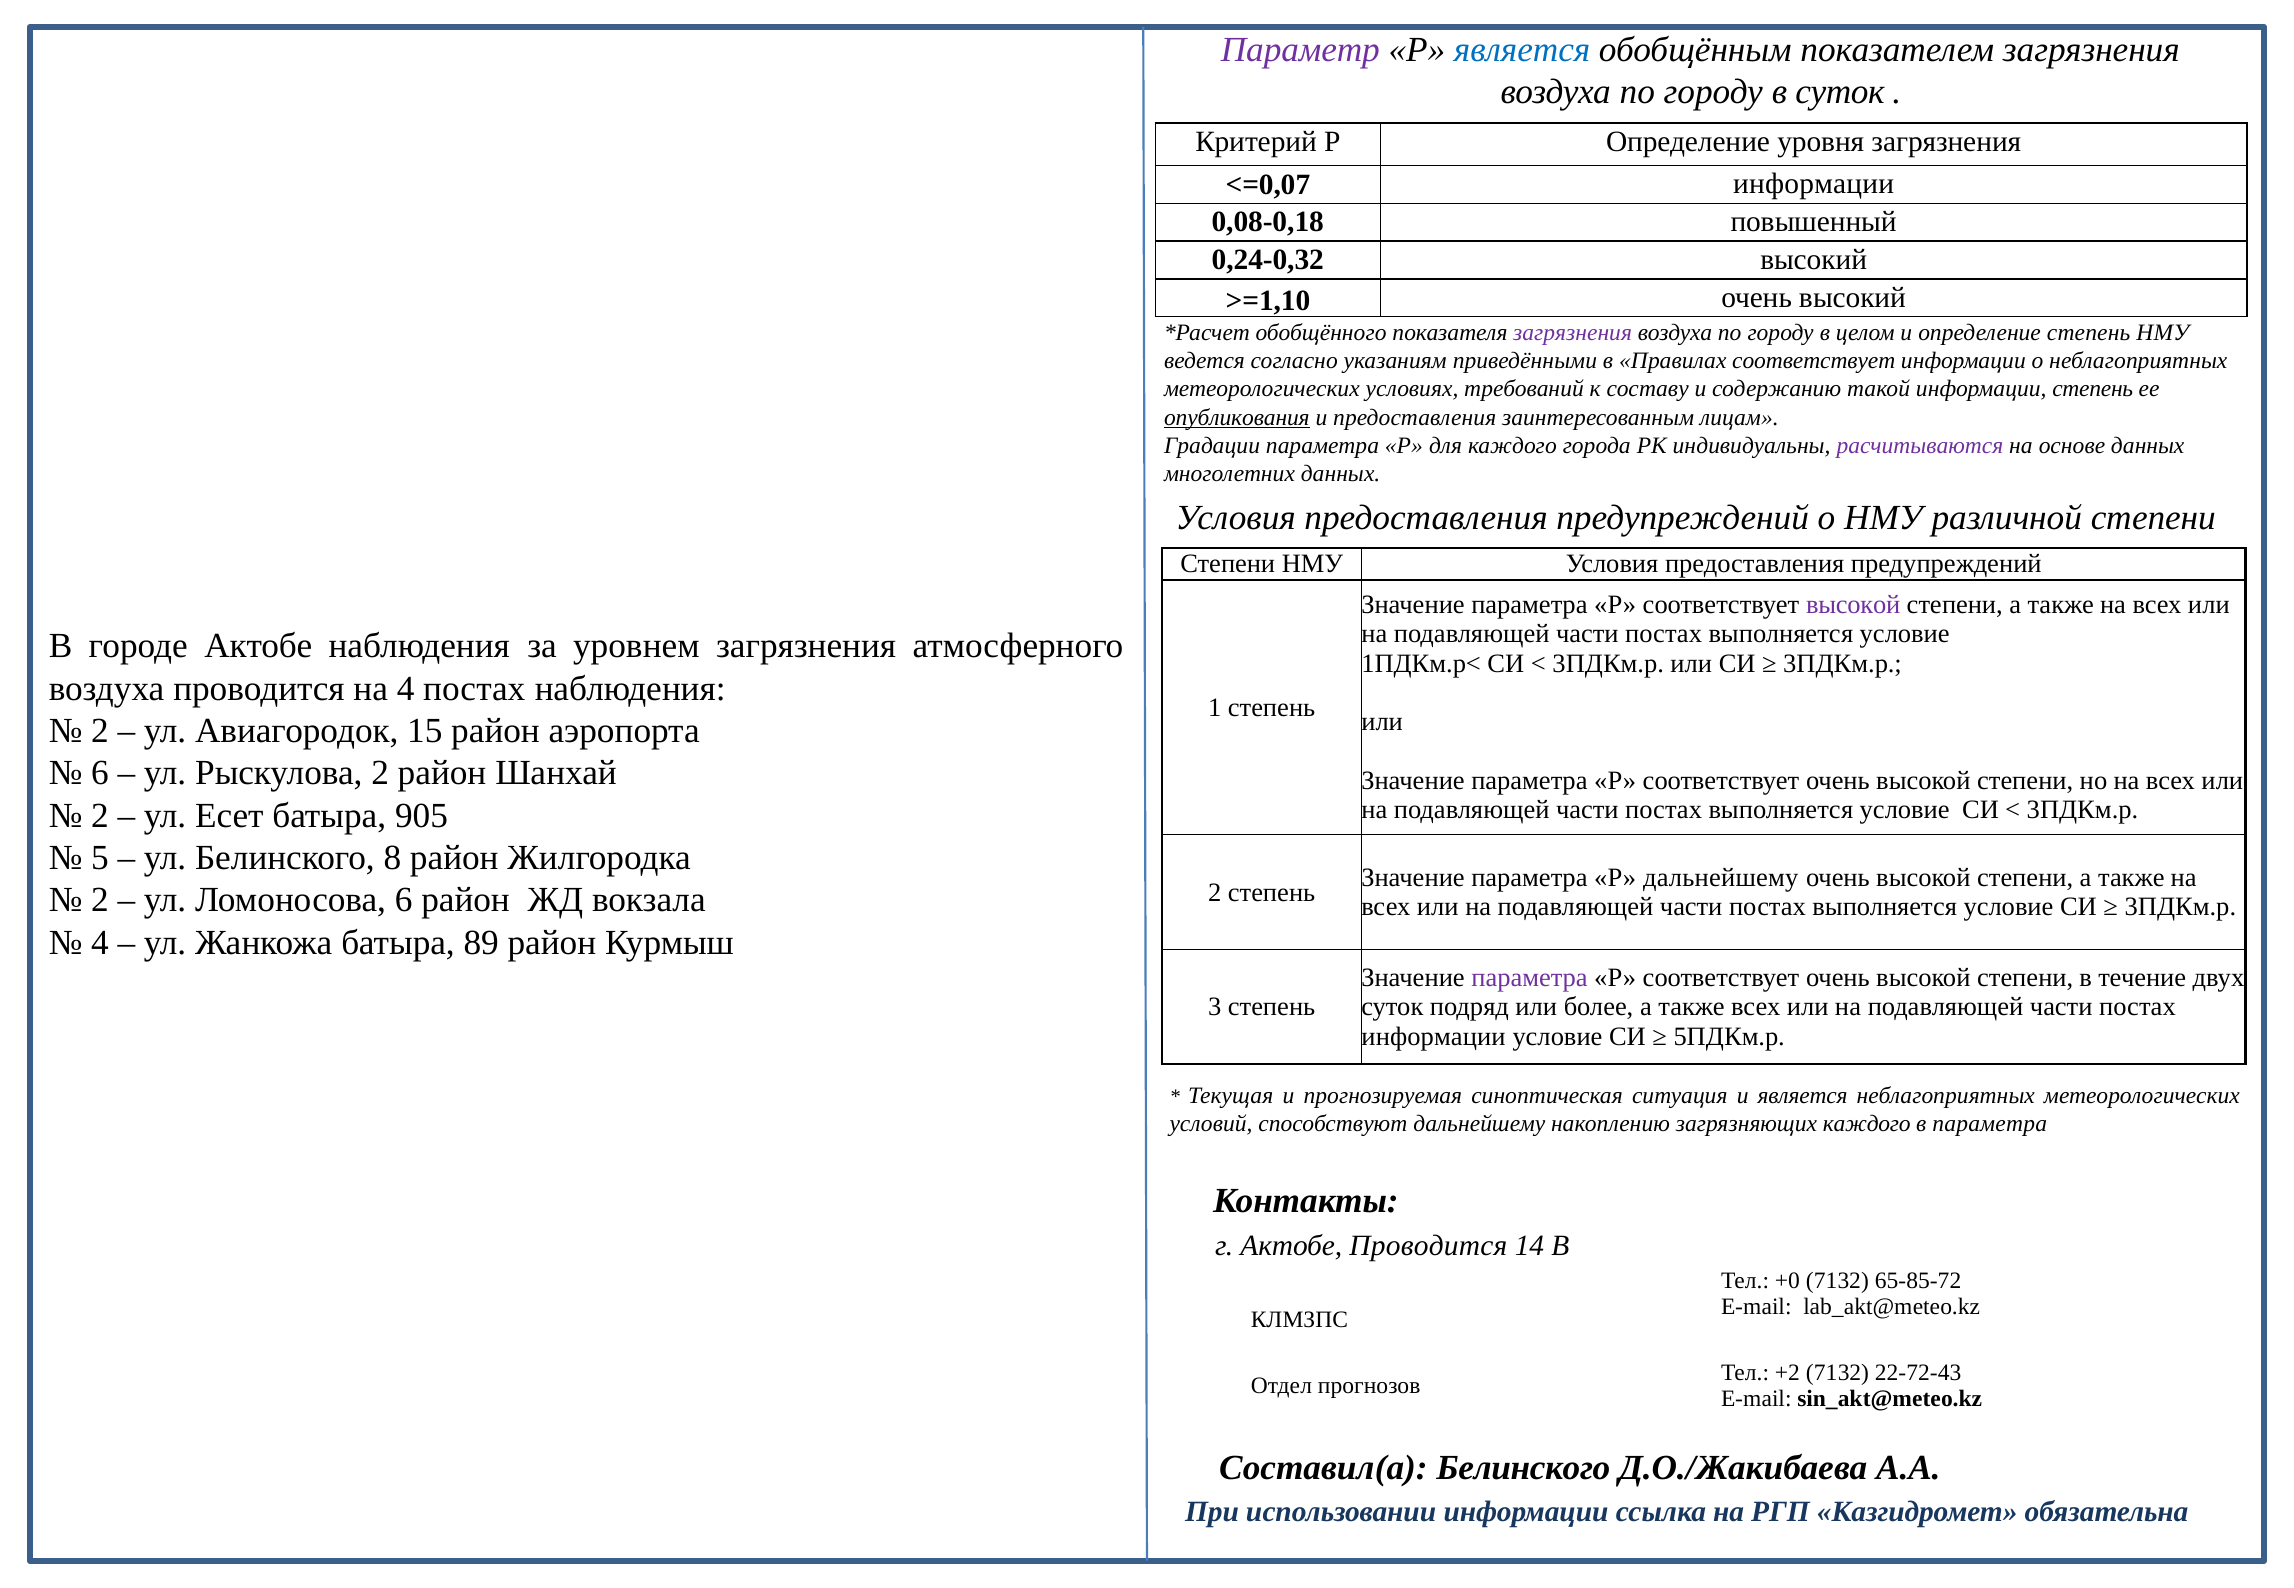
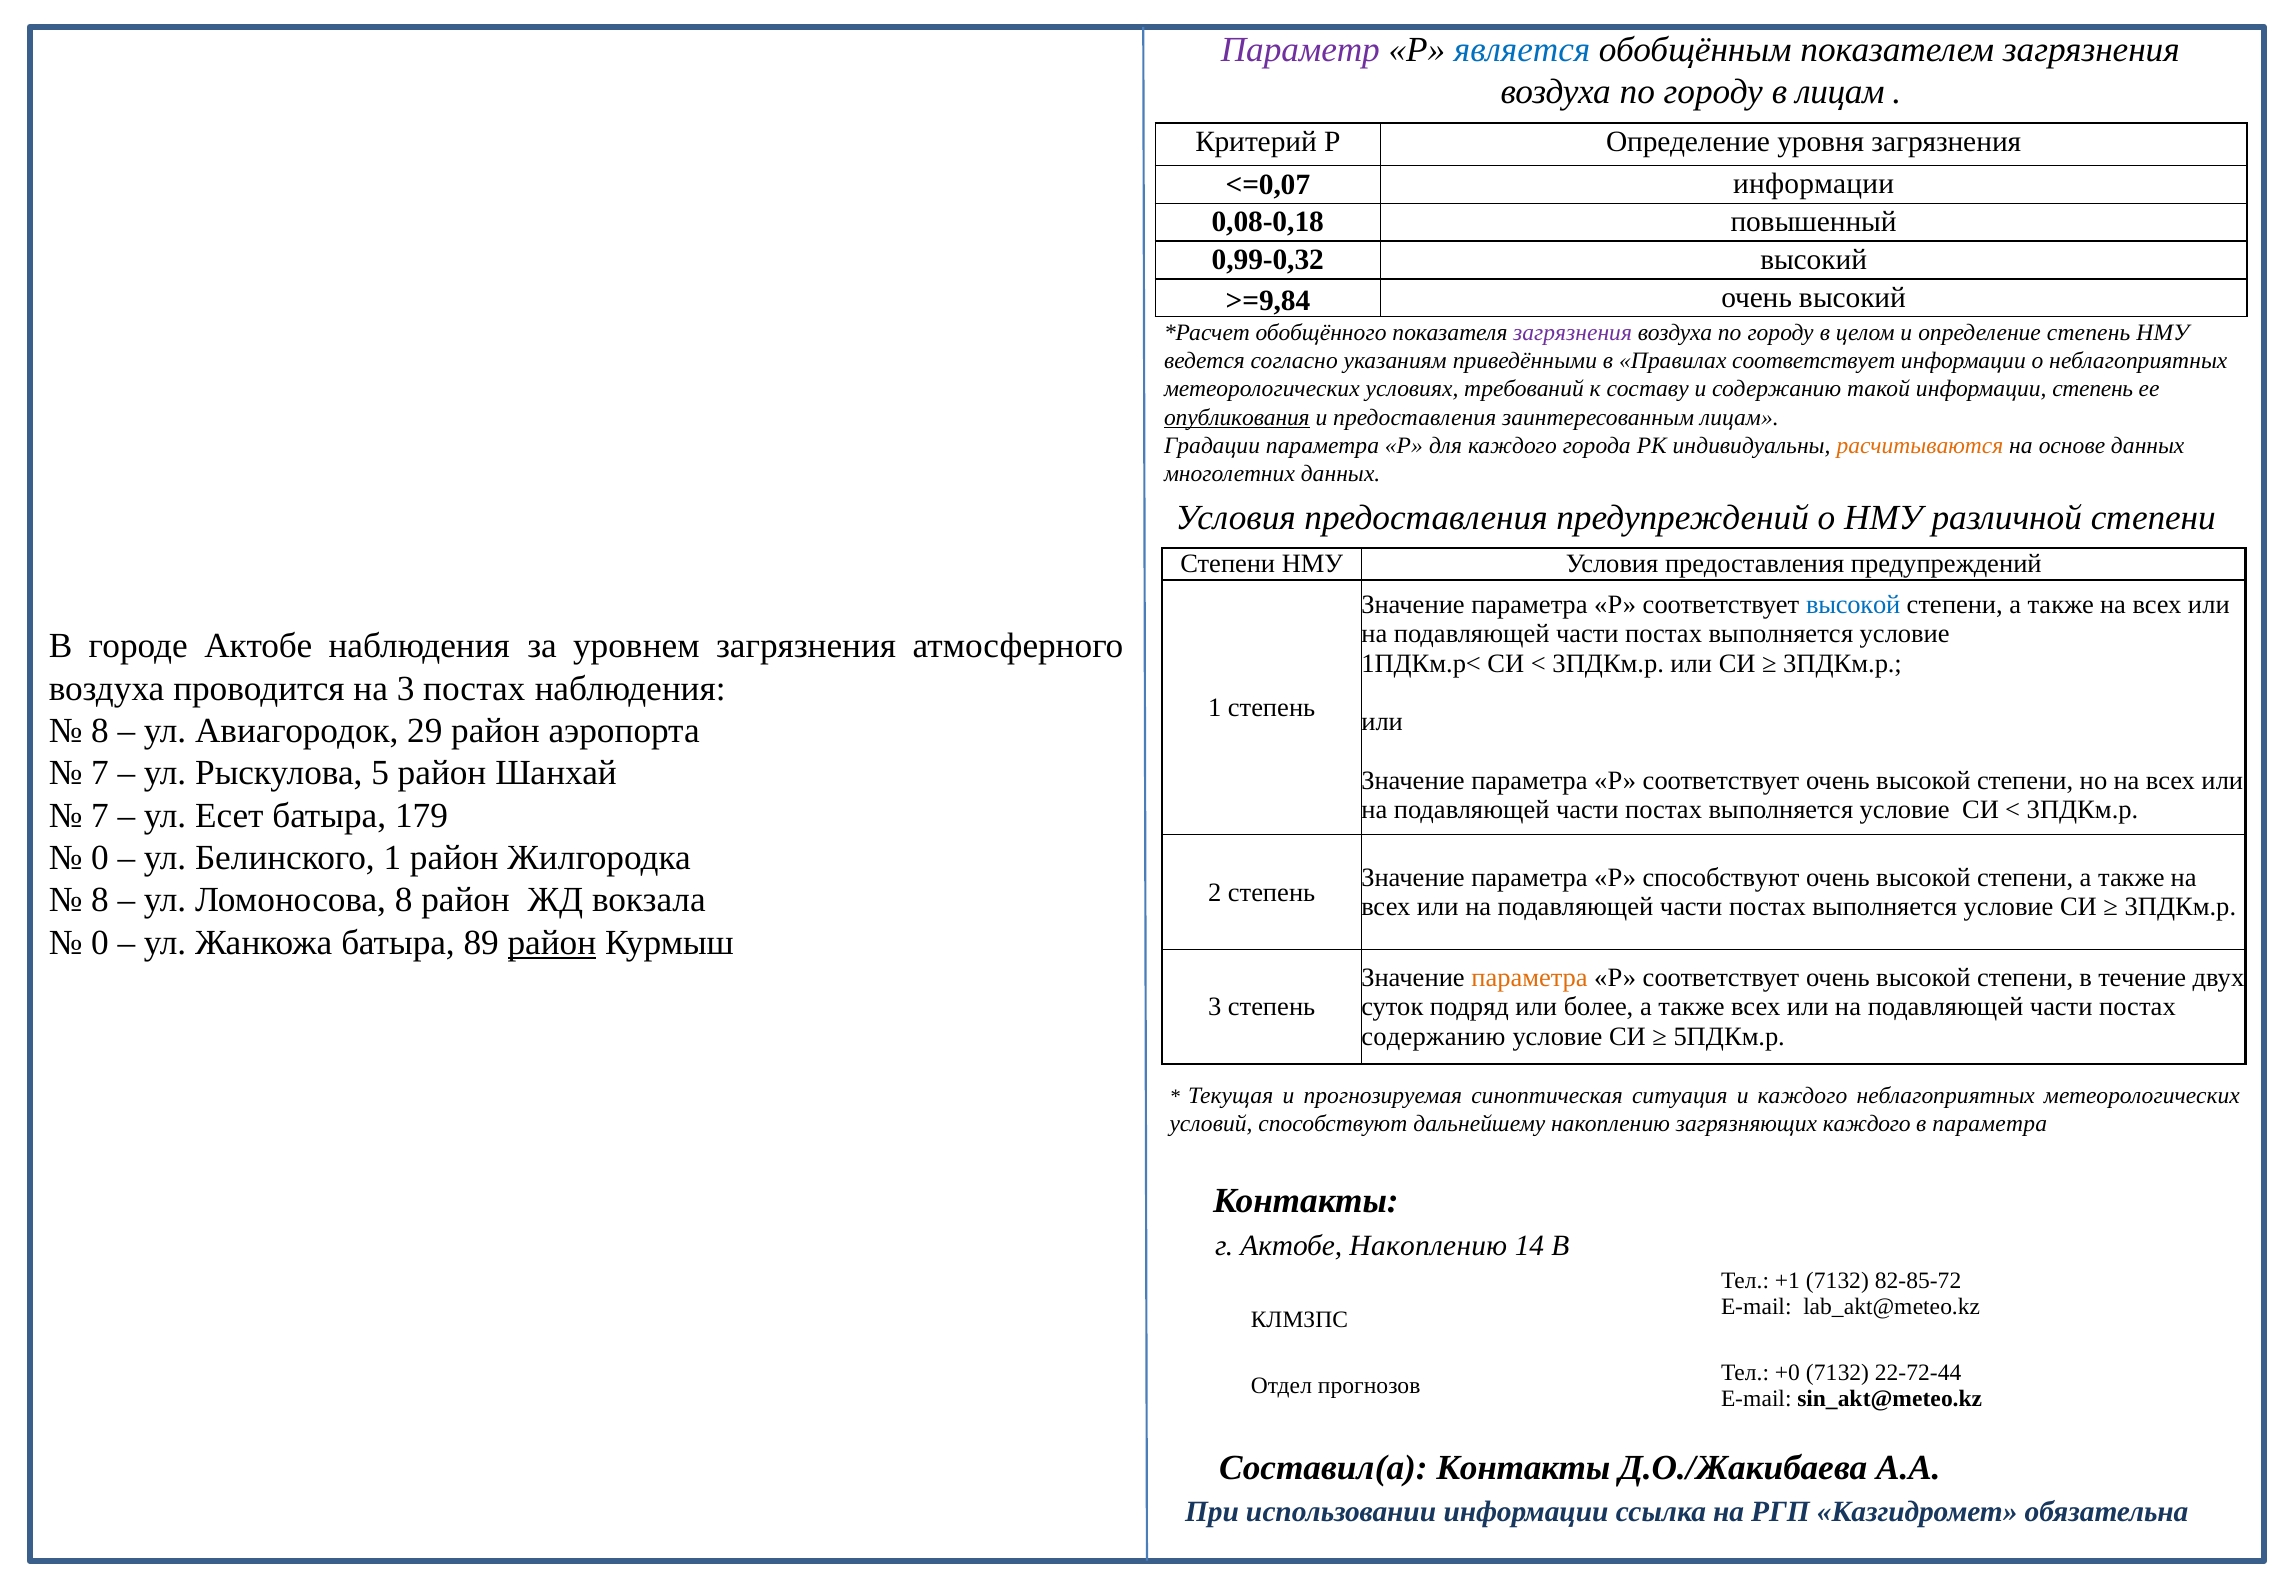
в суток: суток -> лицам (1840, 92)
0,24-0,32: 0,24-0,32 -> 0,99-0,32 (1268, 260)
>=1,10: >=1,10 -> >=9,84 (1268, 301)
расчитываются colour: purple -> orange (1920, 446)
высокой colour: purple -> blue (1853, 605)
на 4: 4 -> 3 (406, 688)
2: 2 -> 8 (100, 731)
15: 15 -> 29 (425, 731)
6: 6 -> 7 (100, 773)
Рыскулова 2: 2 -> 5 (380, 773)
2: 2 -> 7 (100, 816)
905: 905 -> 179 (421, 816)
5: 5 -> 0 (100, 858)
Белинского 8: 8 -> 1 (392, 858)
Р дальнейшему: дальнейшему -> способствуют (1721, 878)
2: 2 -> 8 (100, 900)
Ломоносова 6: 6 -> 8 (404, 900)
4: 4 -> 0 (100, 943)
район underline: none -> present (552, 943)
параметра colour: purple -> orange (1529, 978)
информации: информации -> содержанию (1433, 1036)
и является: является -> каждого (1802, 1096)
Актобе Проводится: Проводится -> Накоплению (1428, 1246)
+0: +0 -> +1 (1787, 1281)
65-85-72: 65-85-72 -> 82-85-72 (1918, 1281)
+2: +2 -> +0 (1787, 1373)
22-72-43: 22-72-43 -> 22-72-44 (1918, 1373)
Составил(а Белинского: Белинского -> Контакты (1523, 1468)
